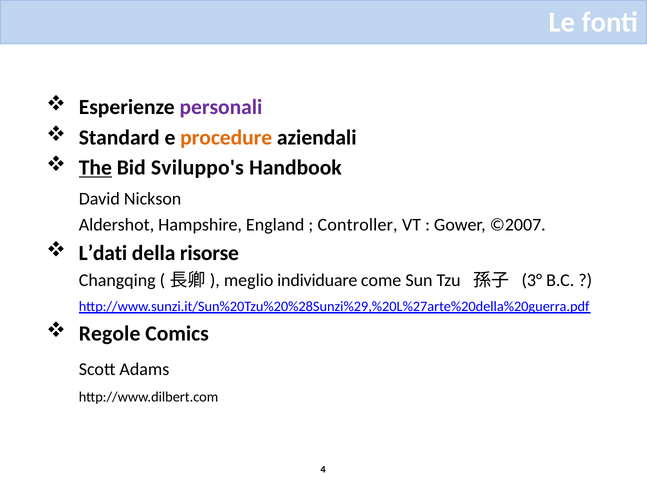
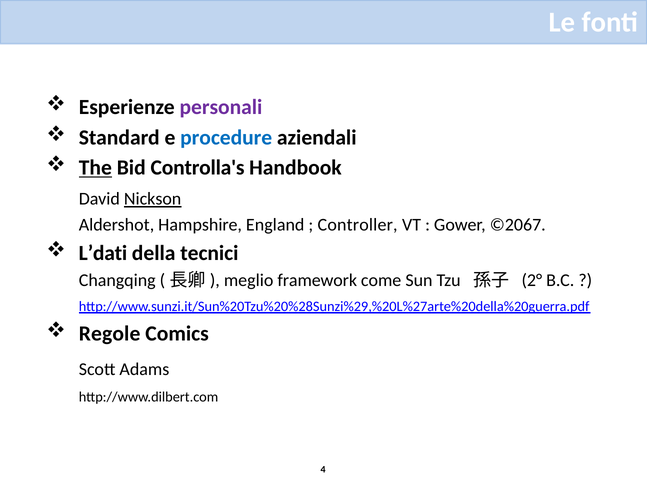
procedure colour: orange -> blue (226, 138)
Sviluppo's: Sviluppo's -> Controlla's (198, 168)
Nickson underline: none -> present (153, 199)
©2007: ©2007 -> ©2067 (518, 225)
risorse: risorse -> tecnici (209, 253)
individuare: individuare -> framework (317, 280)
3°: 3° -> 2° (532, 280)
